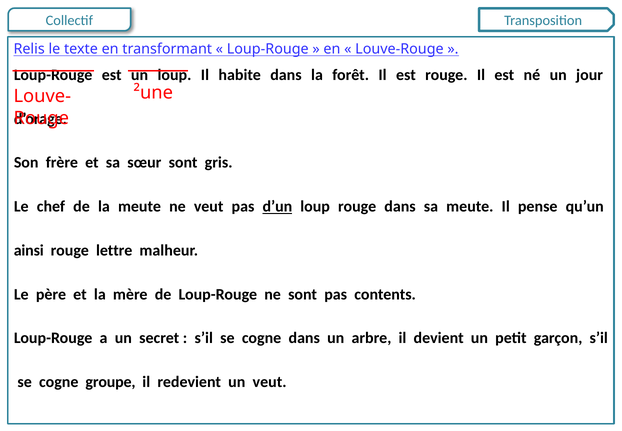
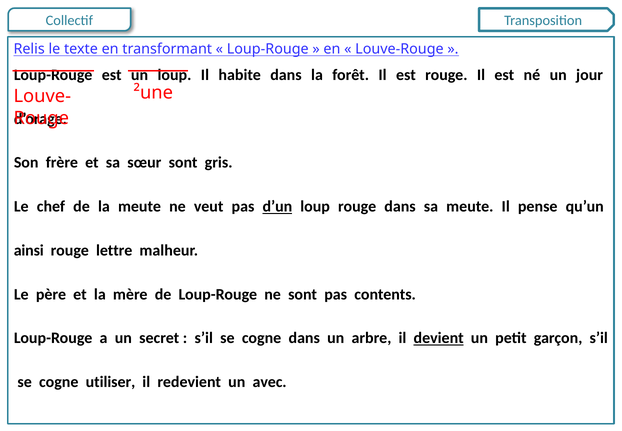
devient underline: none -> present (439, 338)
groupe: groupe -> utiliser (110, 382)
un veut: veut -> avec (270, 382)
